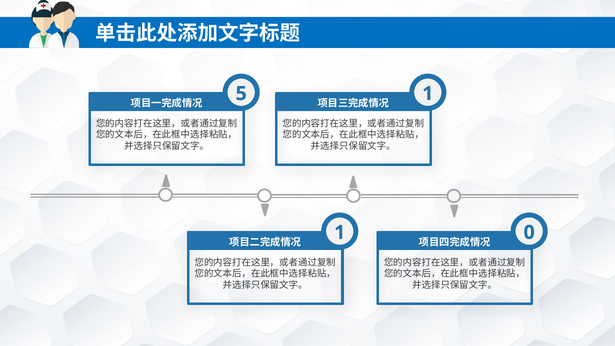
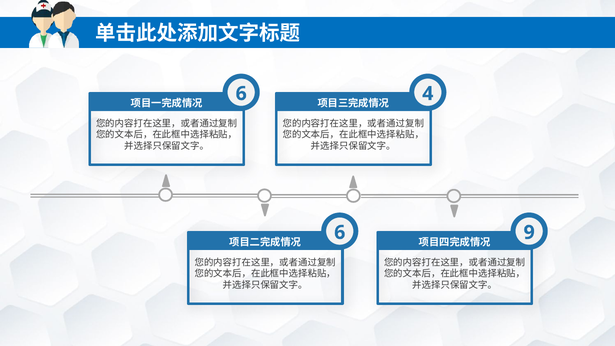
5: 5 -> 6 (241, 94)
1: 1 -> 4 (428, 94)
1: 1 -> 6 (340, 232)
0: 0 -> 9 (529, 232)
